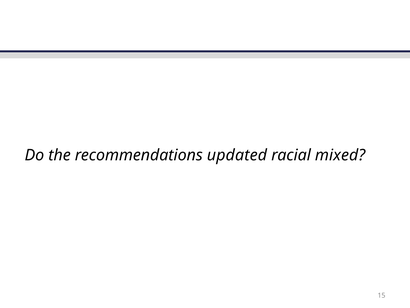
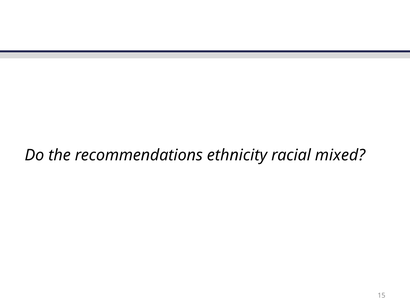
updated: updated -> ethnicity (237, 155)
